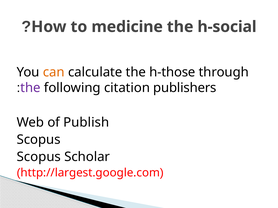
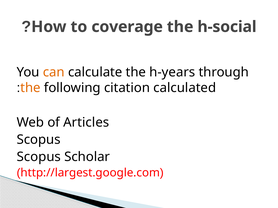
medicine: medicine -> coverage (127, 27)
h-those: h-those -> h-years (172, 72)
the colour: purple -> orange (30, 88)
publishers: publishers -> calculated (185, 88)
Publish: Publish -> Articles (86, 123)
